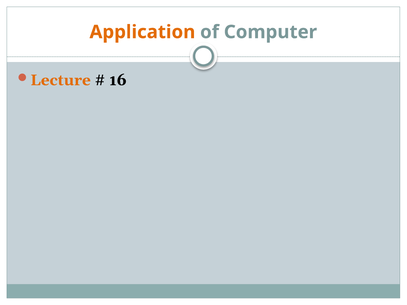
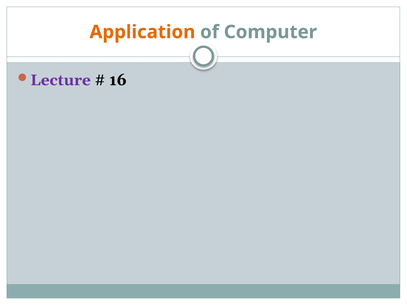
Lecture colour: orange -> purple (61, 80)
